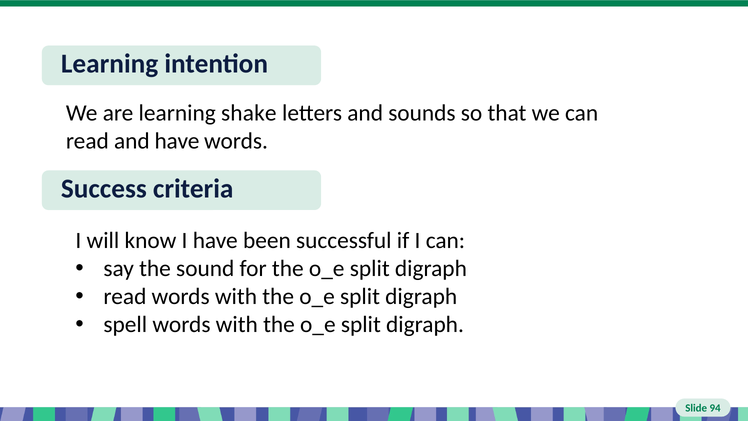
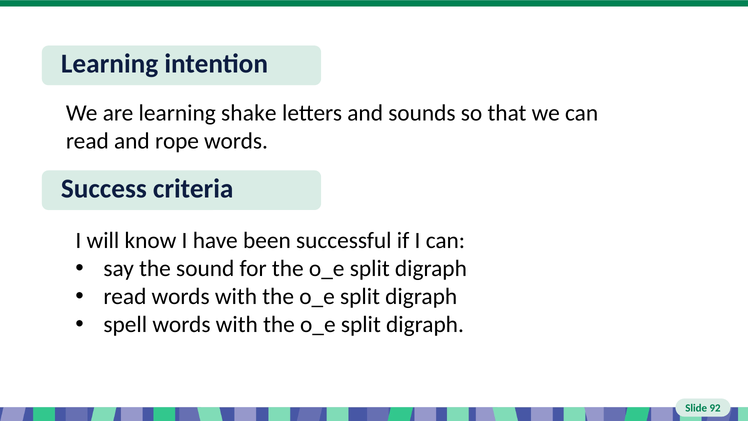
and have: have -> rope (177, 141)
94: 94 -> 92 (715, 408)
